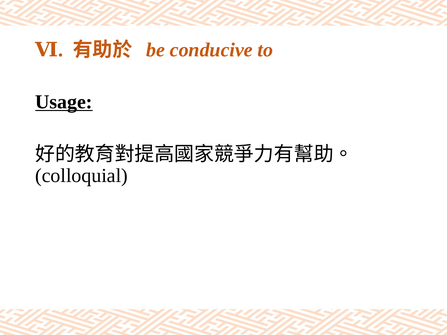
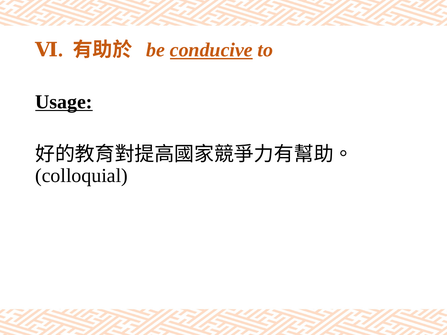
conducive underline: none -> present (211, 50)
